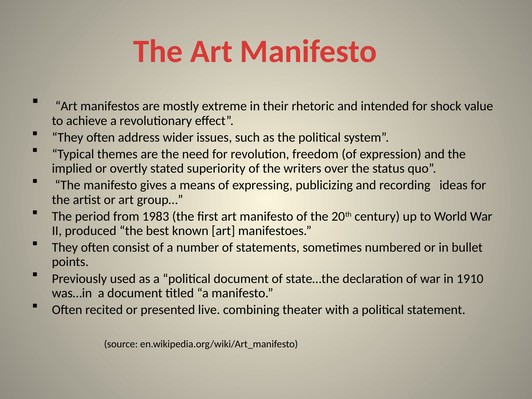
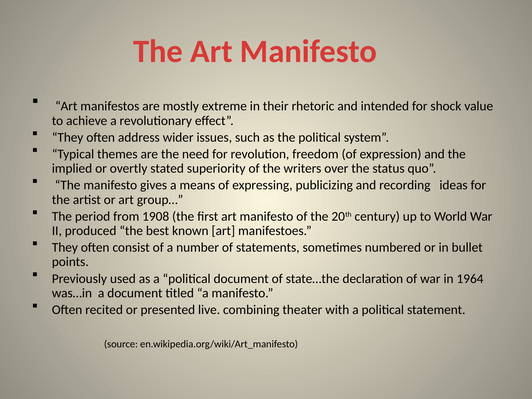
1983: 1983 -> 1908 (156, 216)
1910: 1910 -> 1964 (470, 279)
